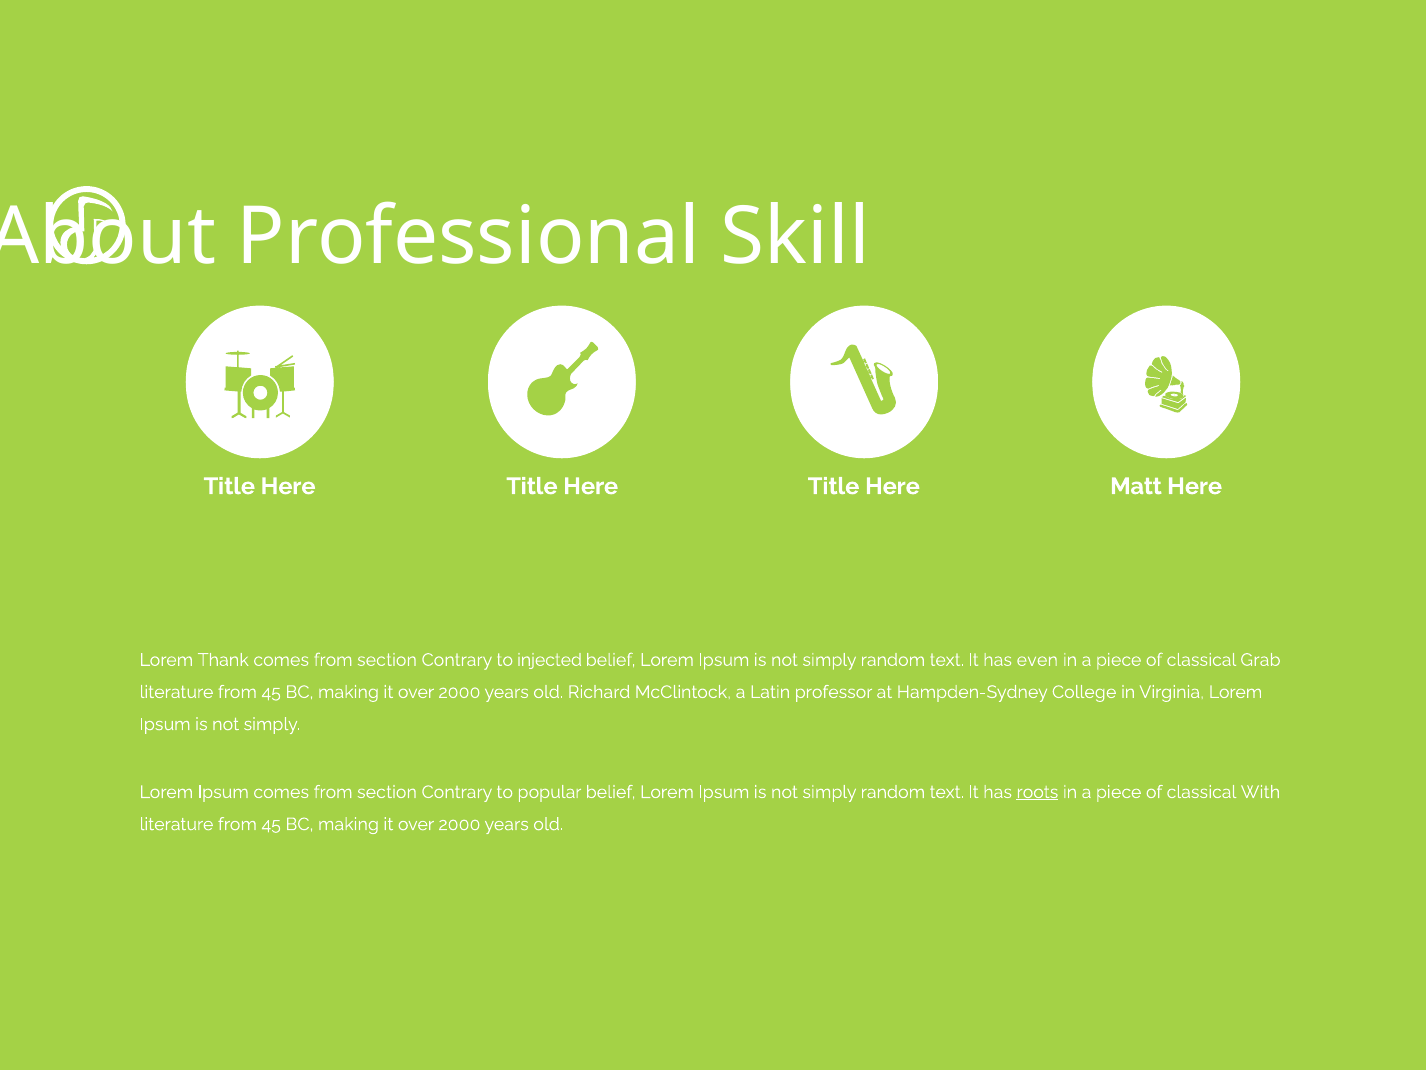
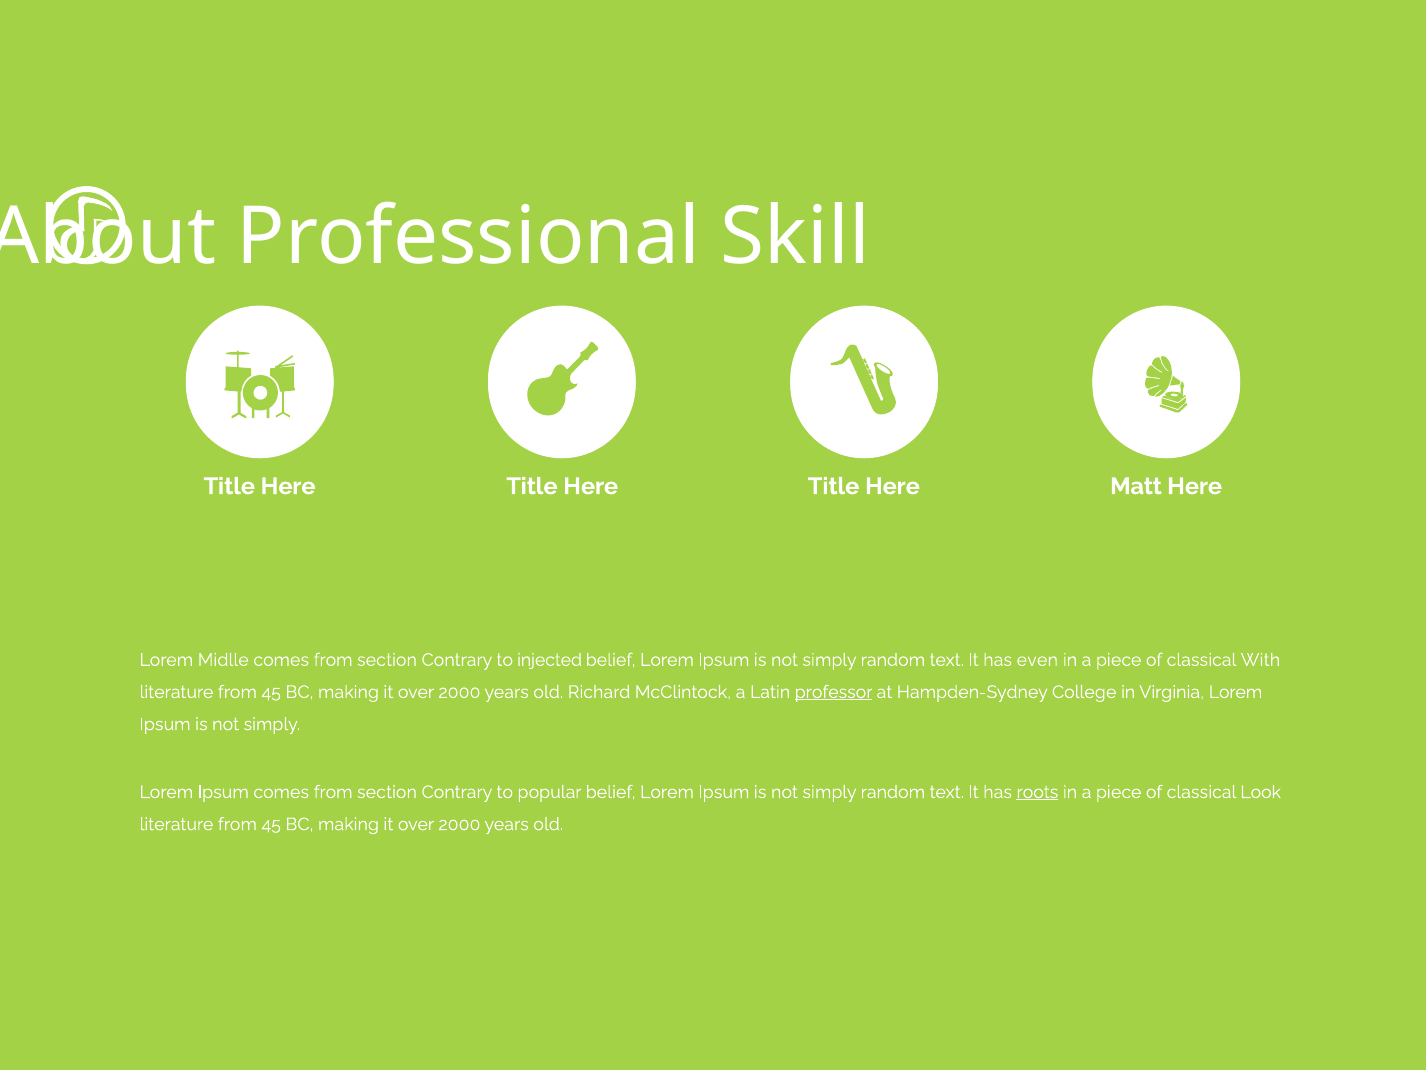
Thank: Thank -> Midlle (223, 660)
Grab: Grab -> With (1260, 660)
professor underline: none -> present (834, 692)
With: With -> Look (1261, 792)
